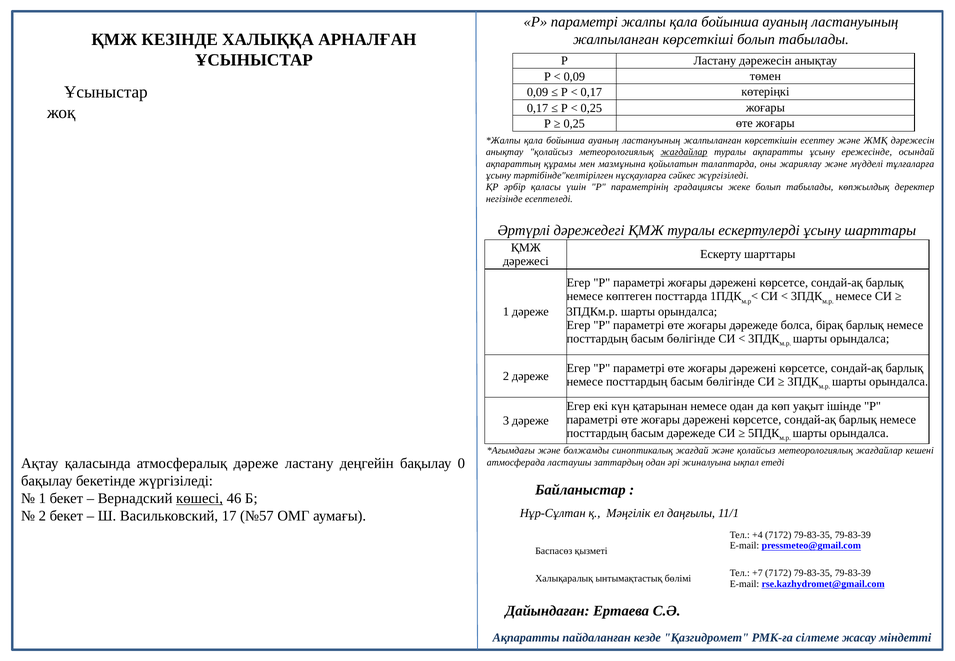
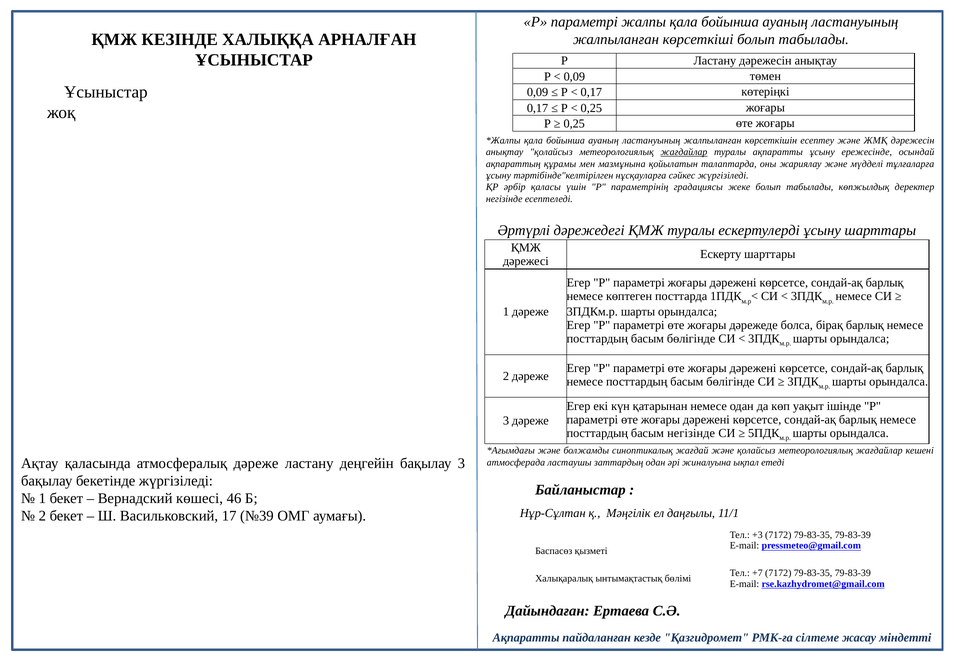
басым дәрежеде: дәрежеде -> негізінде (691, 433)
бақылау 0: 0 -> 3 (461, 463)
көшесі underline: present -> none (200, 499)
№57: №57 -> №39 (257, 516)
+4: +4 -> +3 (757, 535)
